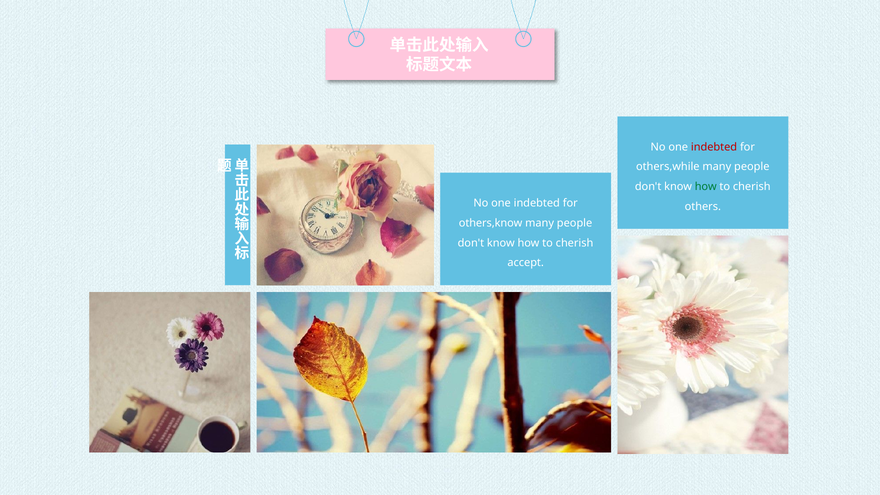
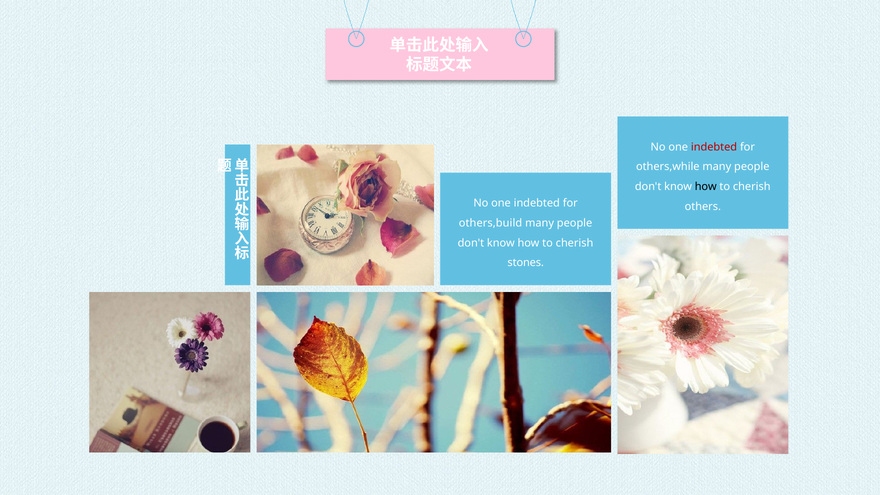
how colour: green -> black (706, 187)
others,know: others,know -> others,build (491, 223)
accept: accept -> stones (526, 263)
